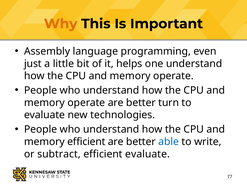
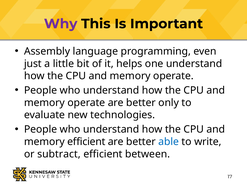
Why colour: orange -> purple (61, 24)
turn: turn -> only (169, 103)
efficient evaluate: evaluate -> between (148, 154)
